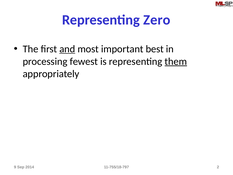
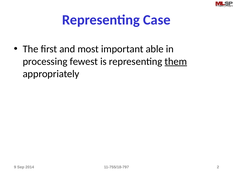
Zero: Zero -> Case (157, 20)
and underline: present -> none (67, 49)
best: best -> able (155, 49)
